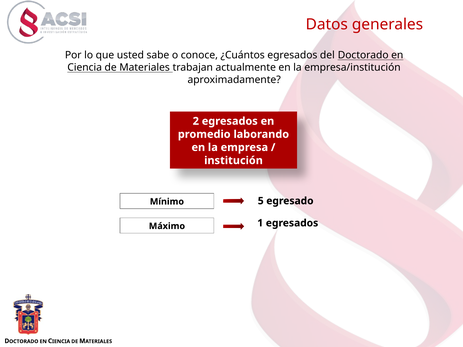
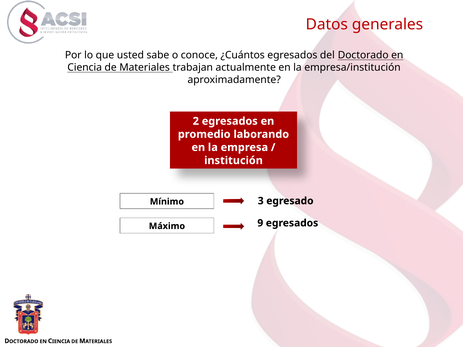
5: 5 -> 3 (261, 201)
1: 1 -> 9 (260, 223)
